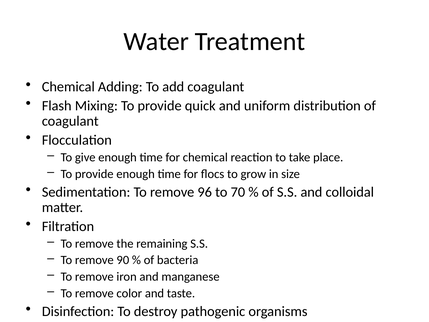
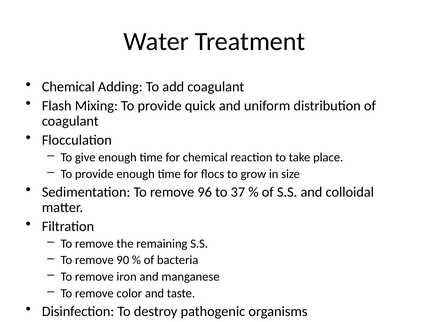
70: 70 -> 37 (238, 192)
